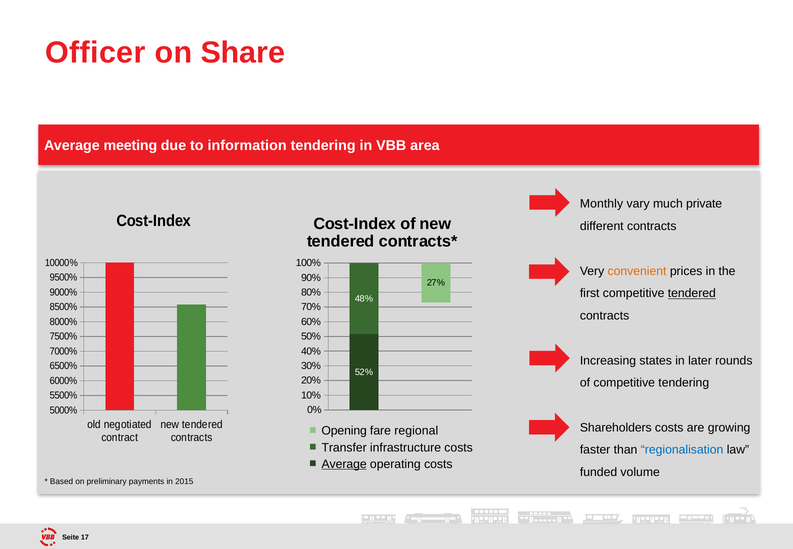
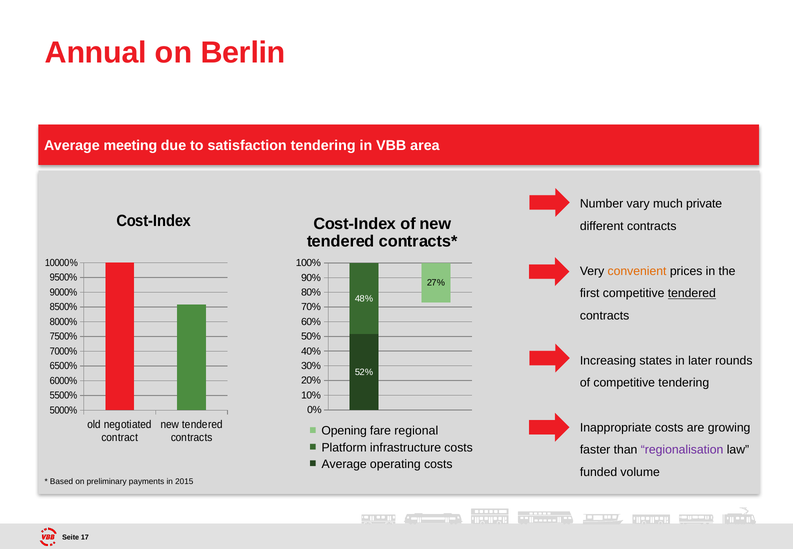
Officer: Officer -> Annual (96, 53)
Share: Share -> Berlin (243, 53)
information: information -> satisfaction (247, 146)
Monthly: Monthly -> Number (602, 204)
Shareholders: Shareholders -> Inappropriate (616, 428)
Transfer: Transfer -> Platform (344, 448)
regionalisation colour: blue -> purple (682, 450)
Average underline: present -> none (344, 464)
